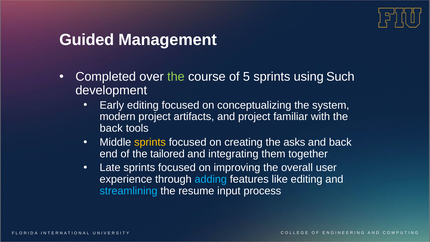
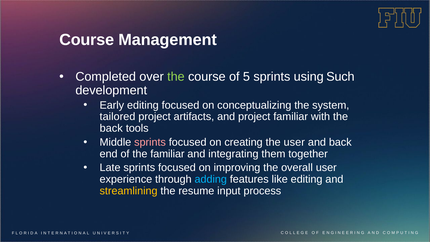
Guided: Guided -> Course (87, 40)
modern: modern -> tailored (117, 117)
sprints colour: yellow -> pink (150, 142)
the asks: asks -> user (294, 142)
the tailored: tailored -> familiar (167, 154)
streamlining colour: light blue -> yellow (129, 191)
